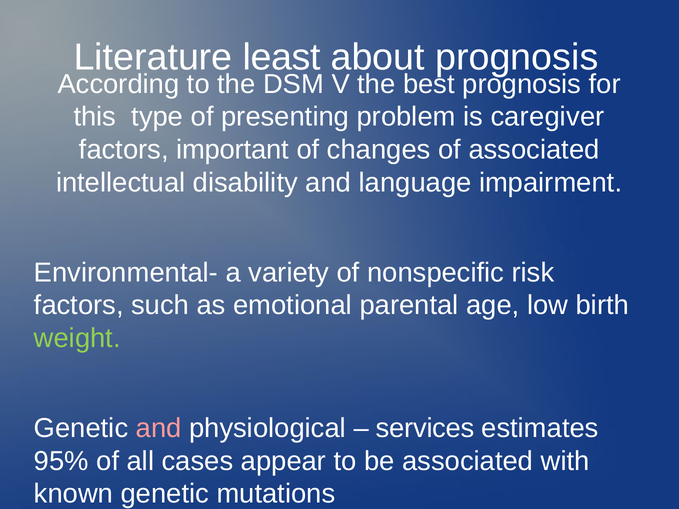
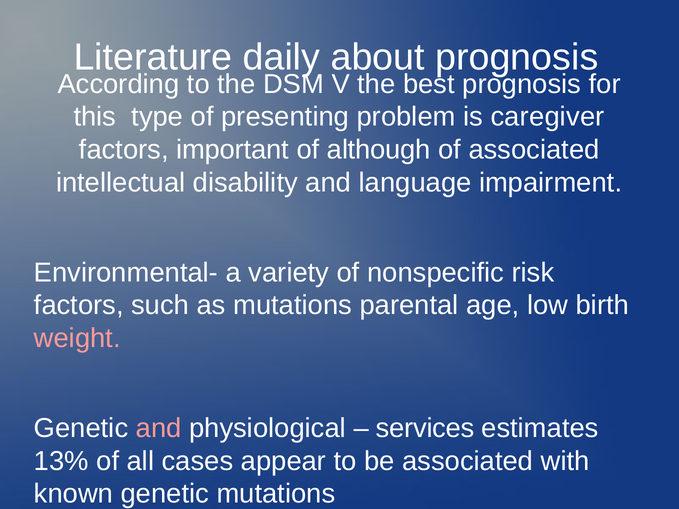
least: least -> daily (281, 57)
changes: changes -> although (379, 150)
as emotional: emotional -> mutations (293, 306)
weight colour: light green -> pink (77, 338)
95%: 95% -> 13% (61, 461)
